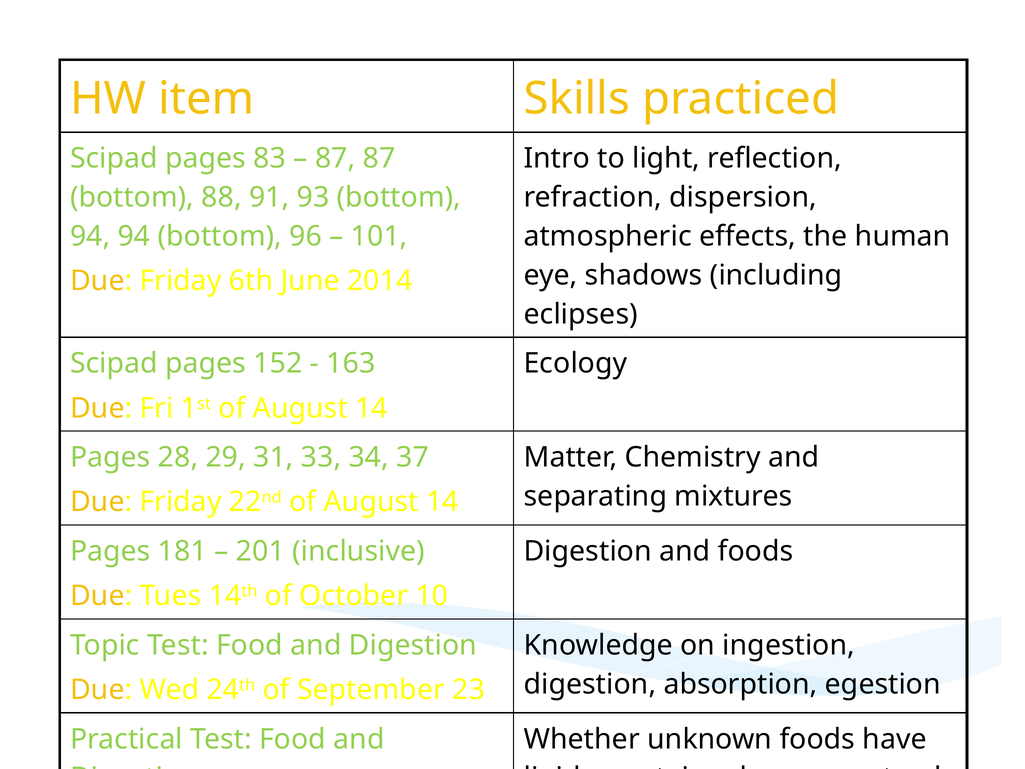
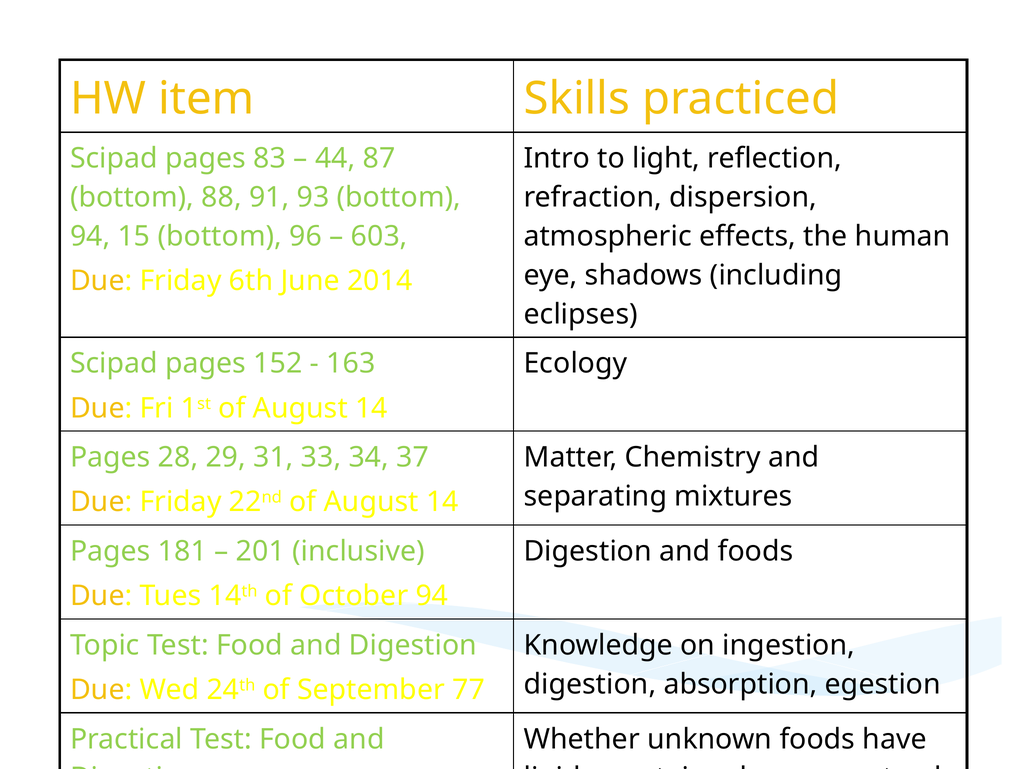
87: 87 -> 44 (335, 158)
94 94: 94 -> 15 (134, 236)
101: 101 -> 603 (379, 236)
October 10: 10 -> 94 (432, 596)
23: 23 -> 77 (469, 690)
